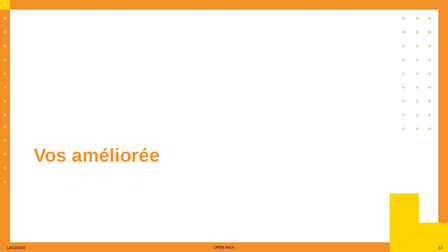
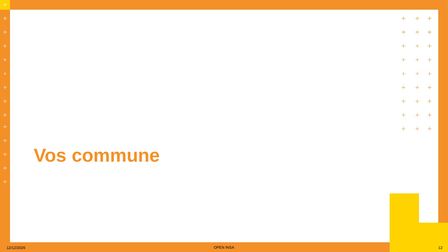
améliorée: améliorée -> commune (116, 156)
